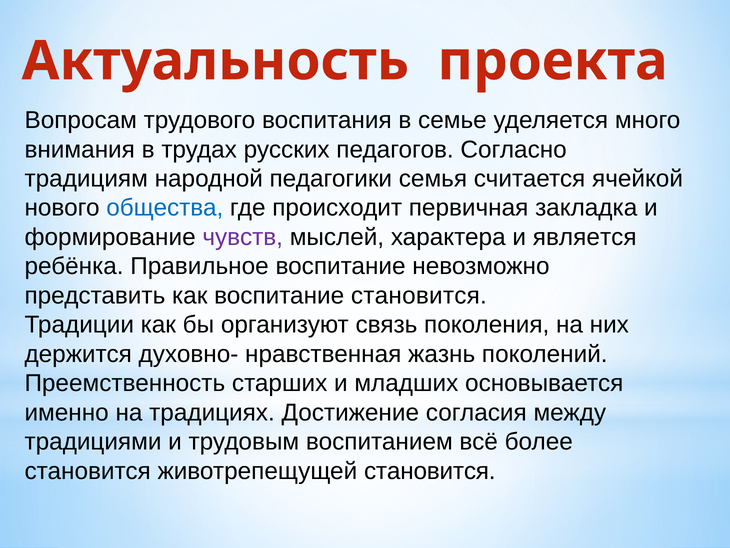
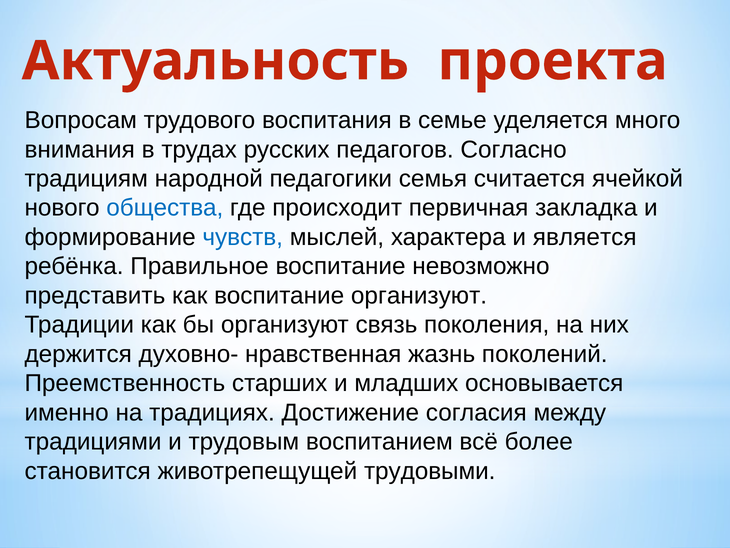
чувств colour: purple -> blue (243, 237)
воспитание становится: становится -> организуют (419, 295)
животрепещущей становится: становится -> трудовыми (430, 471)
